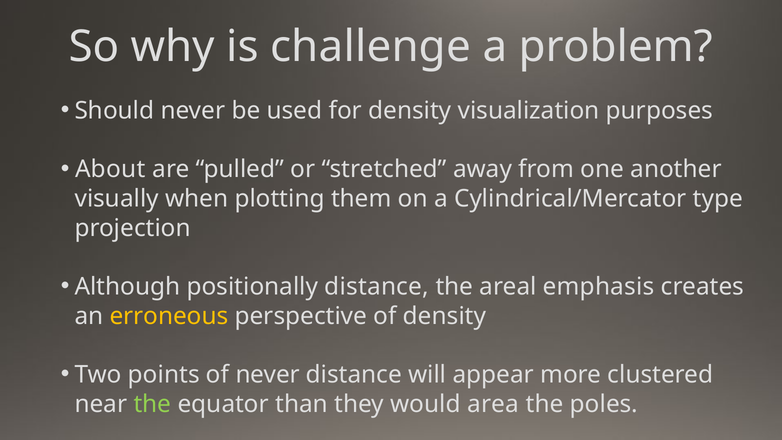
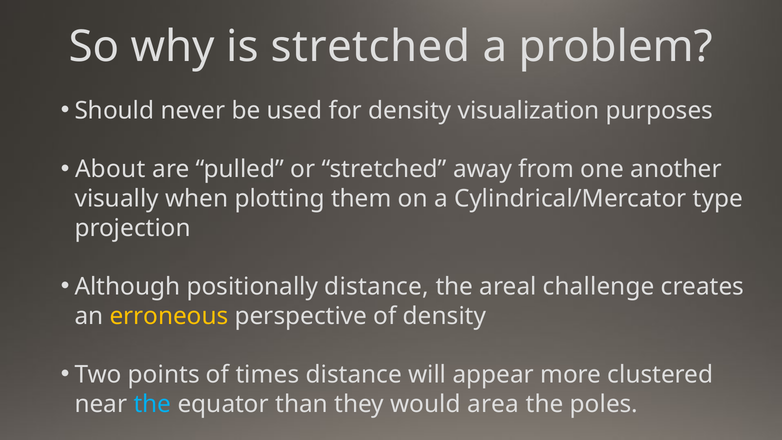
is challenge: challenge -> stretched (370, 47)
emphasis: emphasis -> challenge (599, 287)
of never: never -> times (267, 375)
the colour: light green -> light blue (152, 404)
